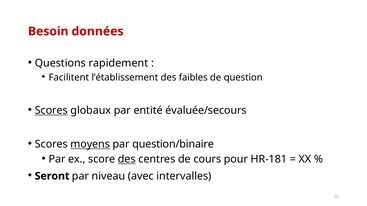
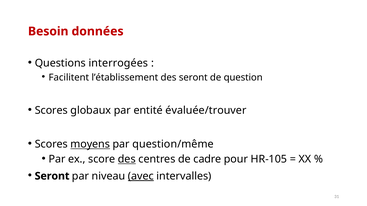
rapidement: rapidement -> interrogées (118, 63)
des faibles: faibles -> seront (193, 78)
Scores underline: present -> none (51, 111)
évaluée/secours: évaluée/secours -> évaluée/trouver (206, 111)
question/binaire: question/binaire -> question/même (173, 144)
cours: cours -> cadre (207, 159)
HR-181: HR-181 -> HR-105 (269, 159)
avec underline: none -> present (141, 176)
